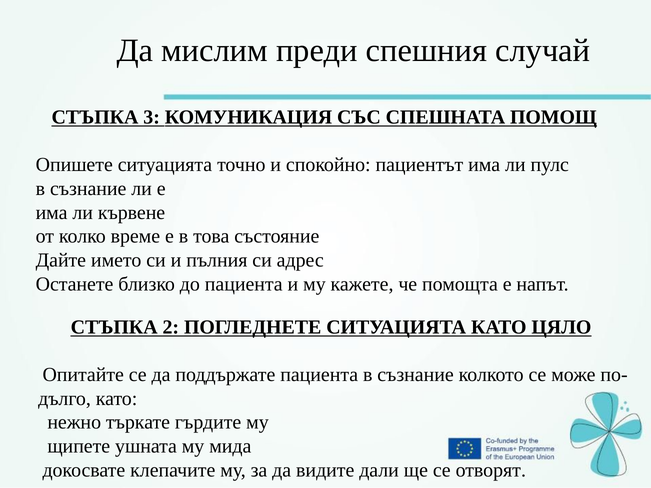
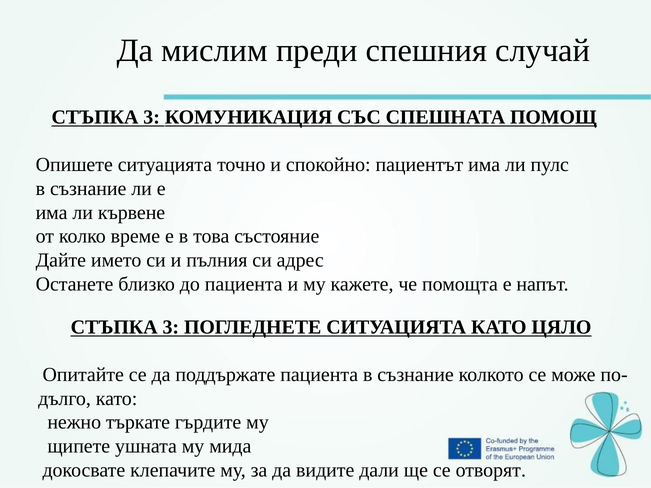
2: 2 -> 3 (171, 327)
